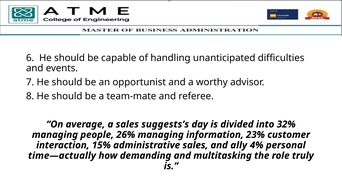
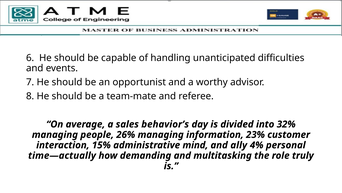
suggests’s: suggests’s -> behavior’s (165, 124)
administrative sales: sales -> mind (195, 145)
